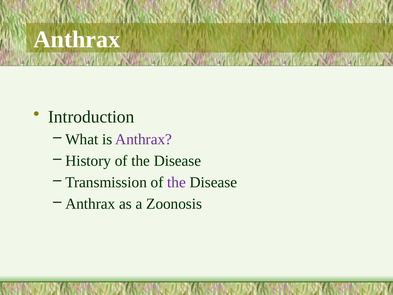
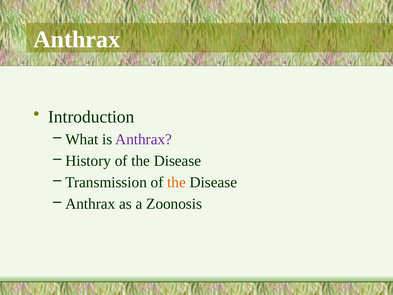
the colour: purple -> orange (177, 182)
